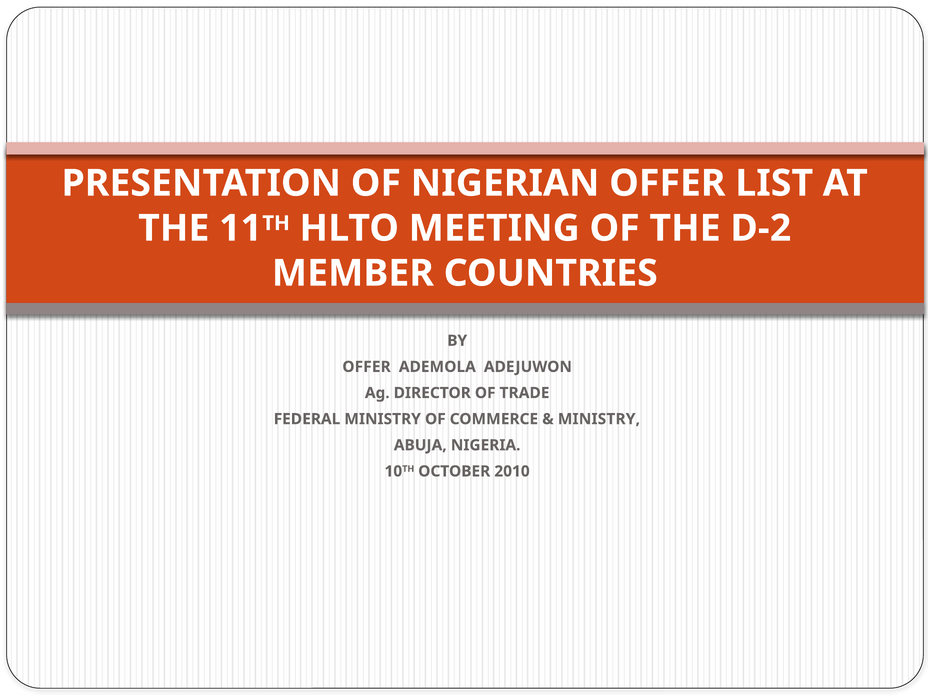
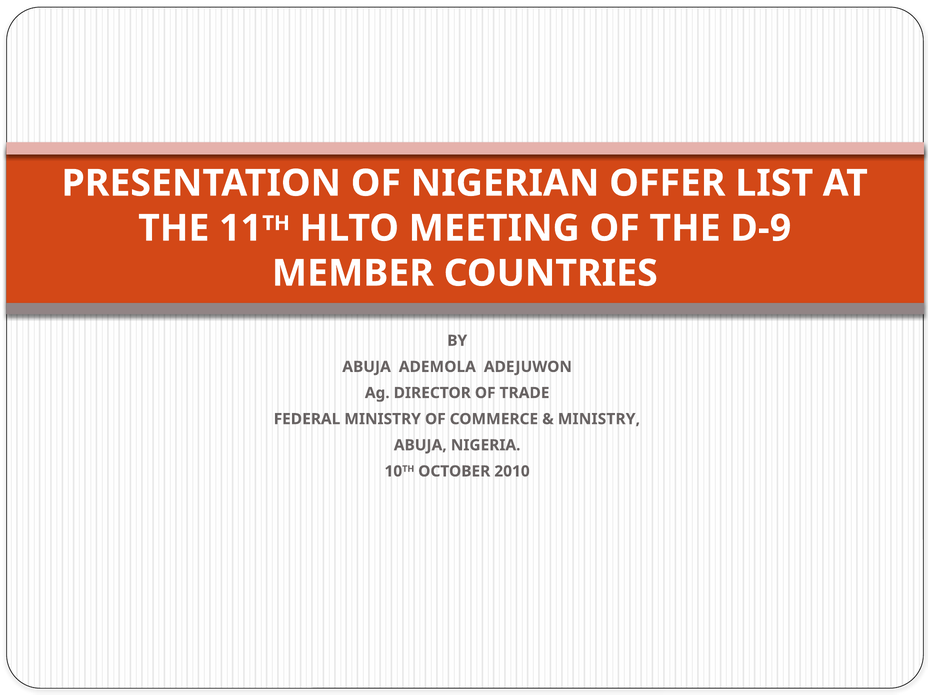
D-2: D-2 -> D-9 (761, 228)
OFFER: OFFER -> ABUJA (367, 367)
